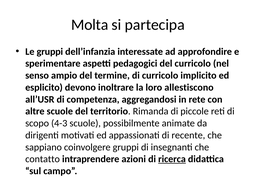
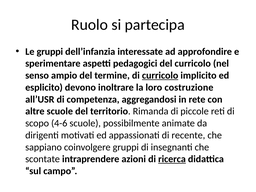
Molta: Molta -> Ruolo (90, 25)
curricolo underline: none -> present (160, 75)
allestiscono: allestiscono -> costruzione (189, 87)
4-3: 4-3 -> 4-6 (59, 123)
contatto: contatto -> scontate (43, 159)
